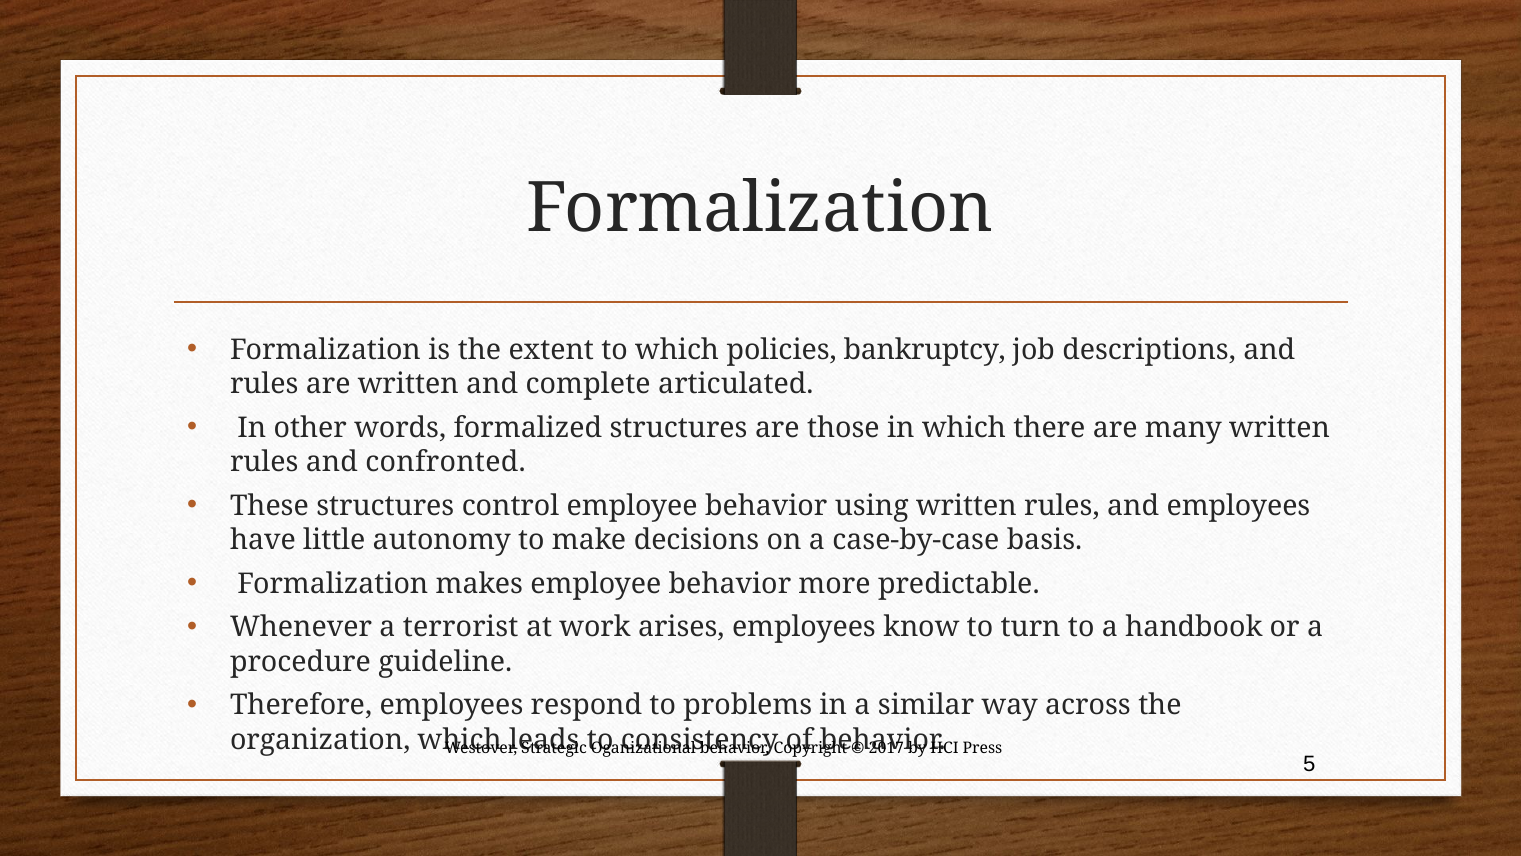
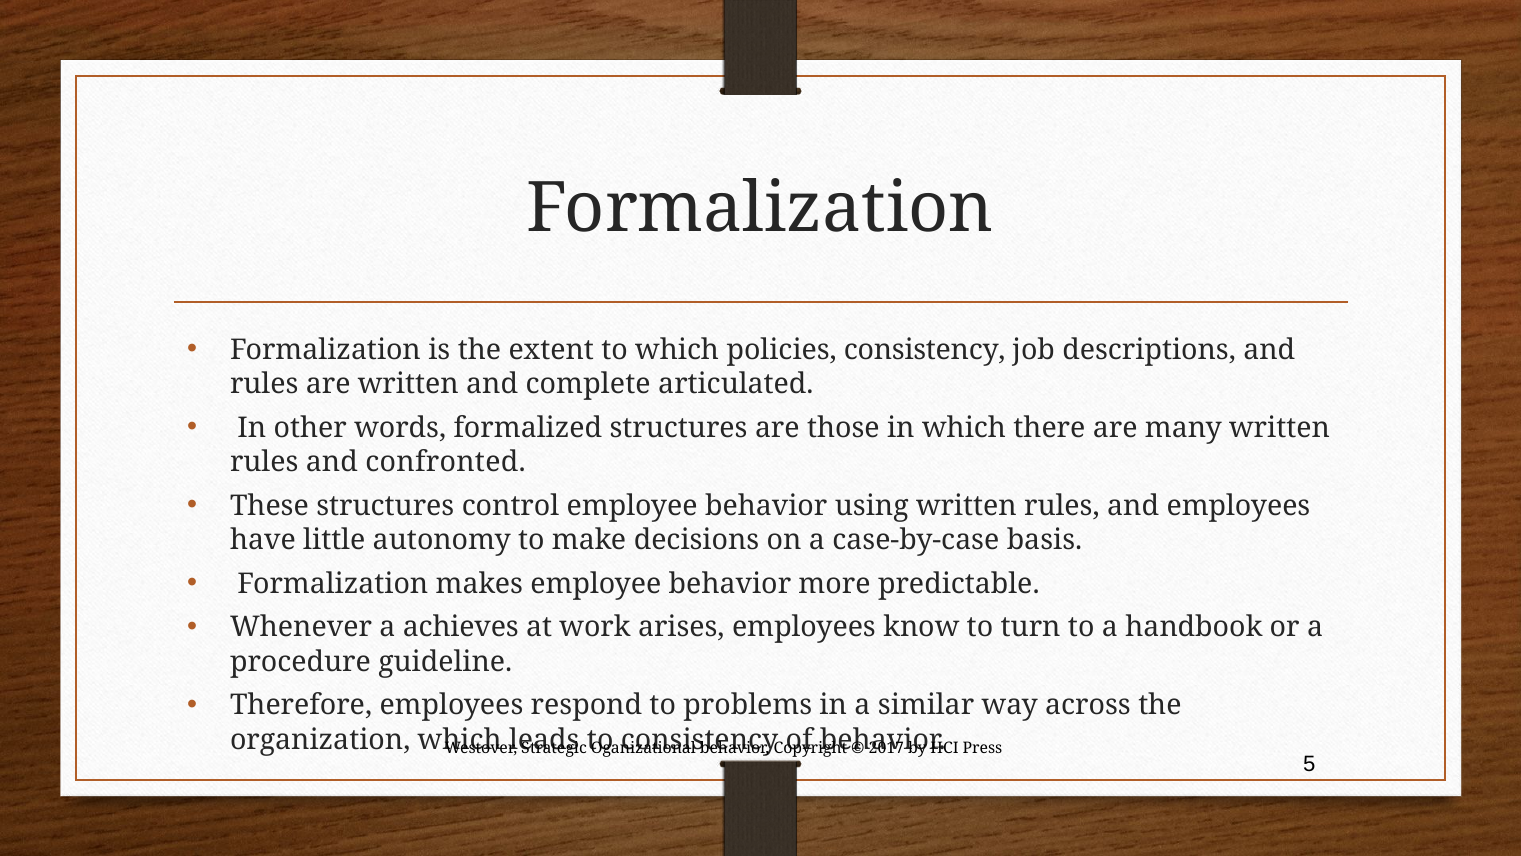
policies bankruptcy: bankruptcy -> consistency (925, 350)
terrorist: terrorist -> achieves (461, 627)
